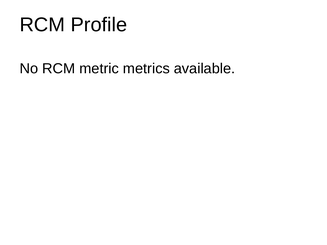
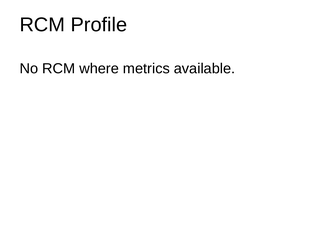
metric: metric -> where (99, 69)
